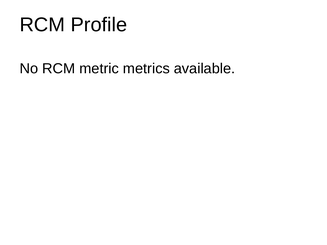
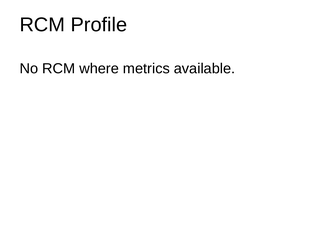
metric: metric -> where (99, 69)
